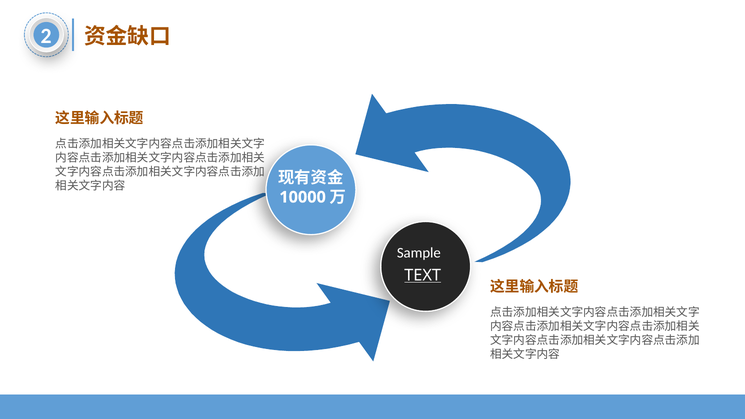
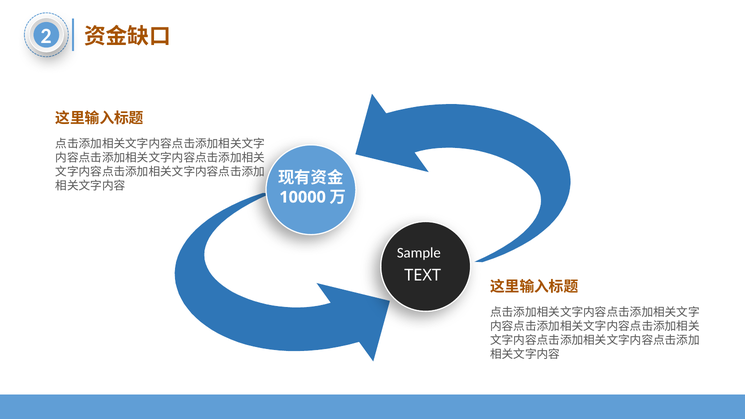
TEXT underline: present -> none (423, 275)
